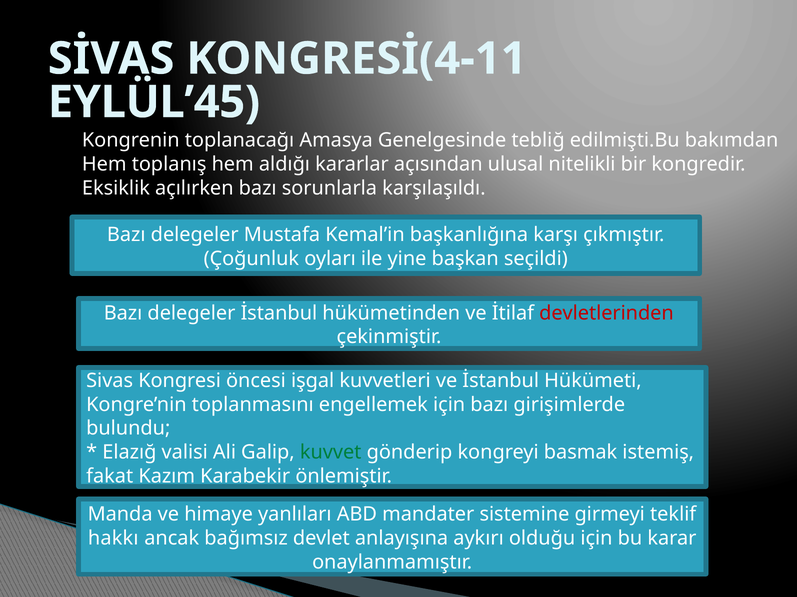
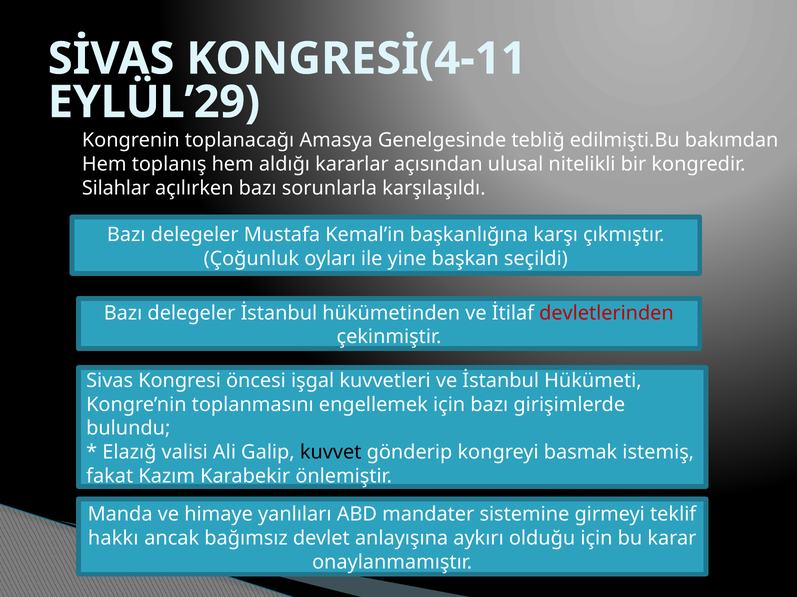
EYLÜL’45: EYLÜL’45 -> EYLÜL’29 (154, 102)
Eksiklik: Eksiklik -> Silahlar (116, 188)
kuvvet colour: green -> black (331, 453)
